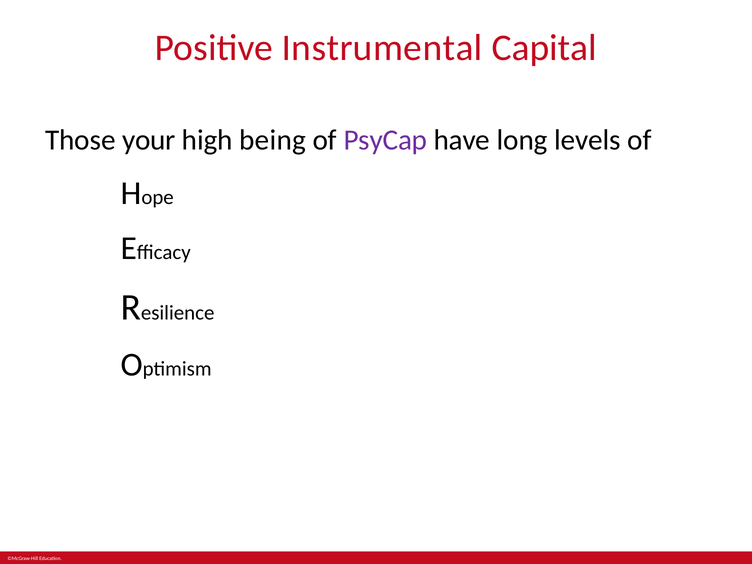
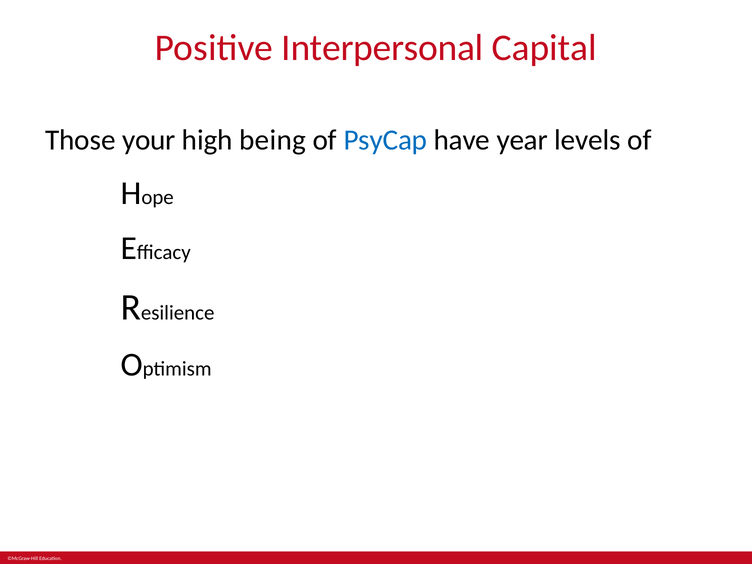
Instrumental: Instrumental -> Interpersonal (382, 48)
PsyCap colour: purple -> blue (385, 140)
long: long -> year (522, 140)
